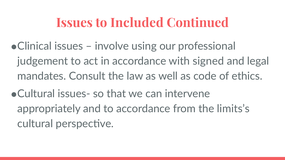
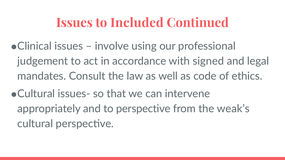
to accordance: accordance -> perspective (143, 109)
limits’s: limits’s -> weak’s (233, 109)
